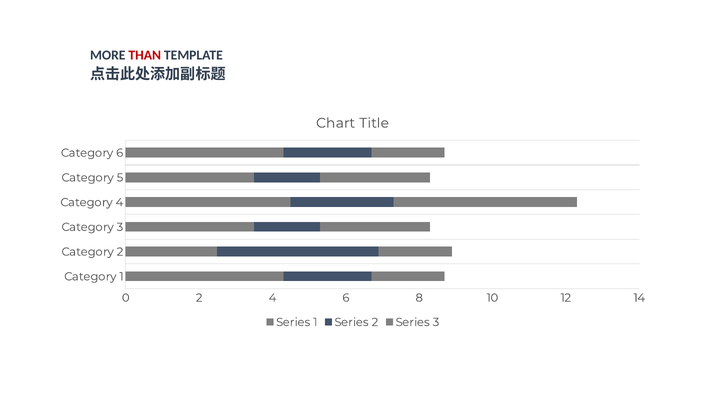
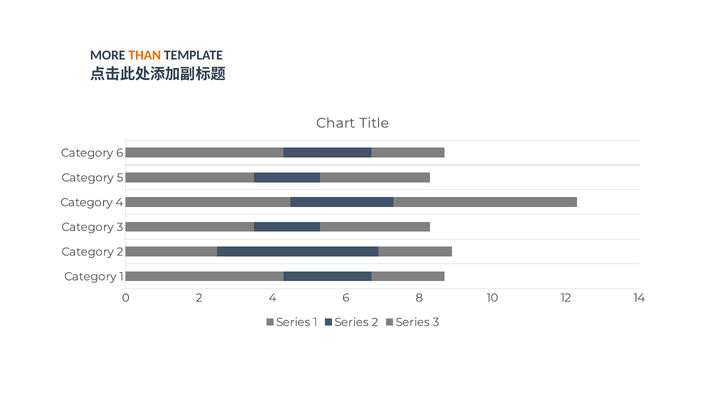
THAN colour: red -> orange (145, 55)
